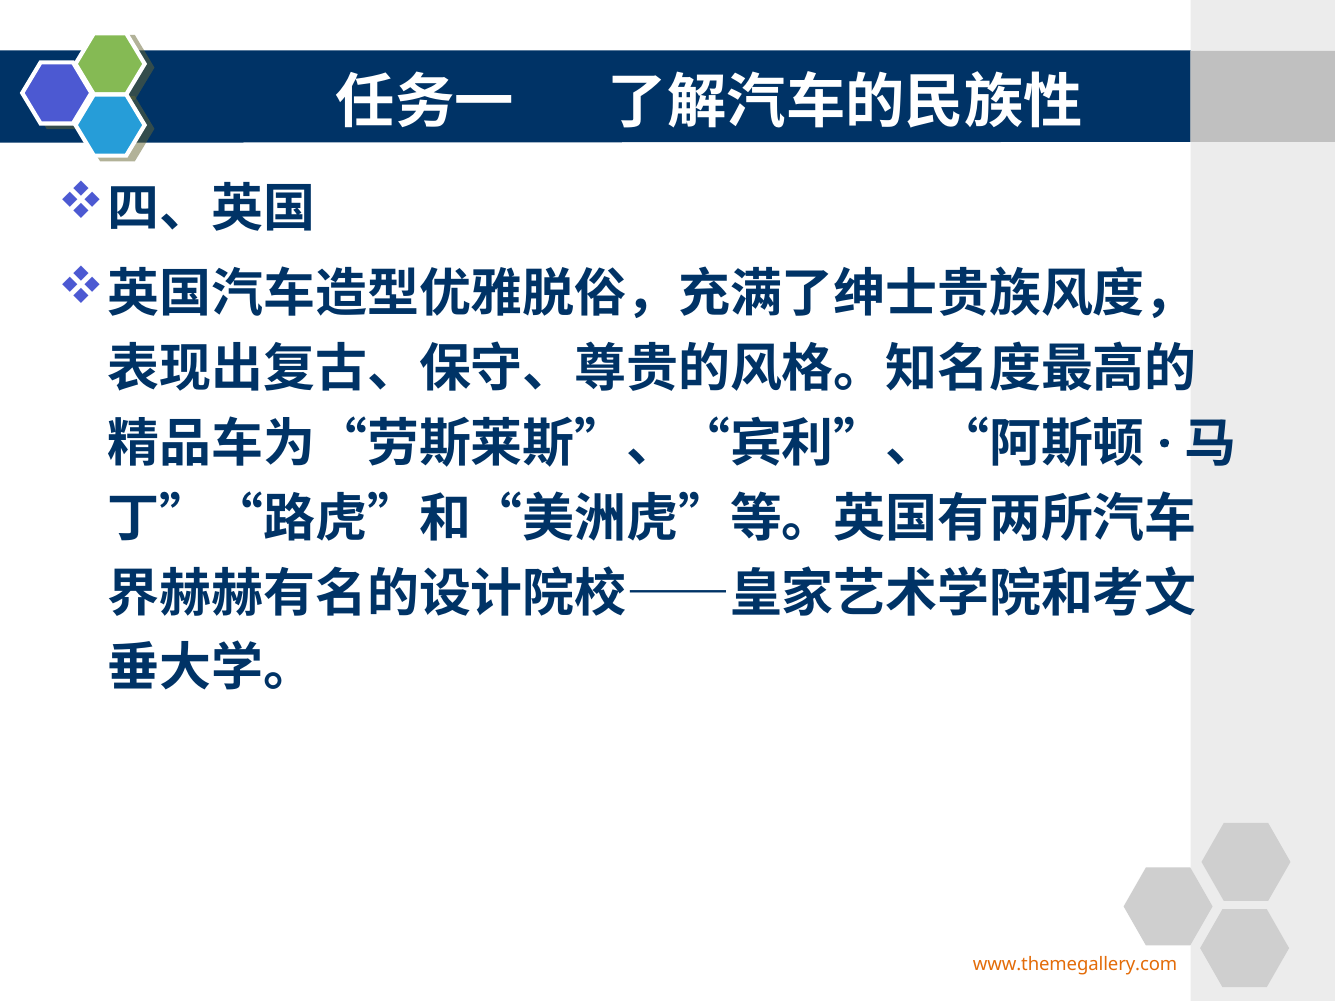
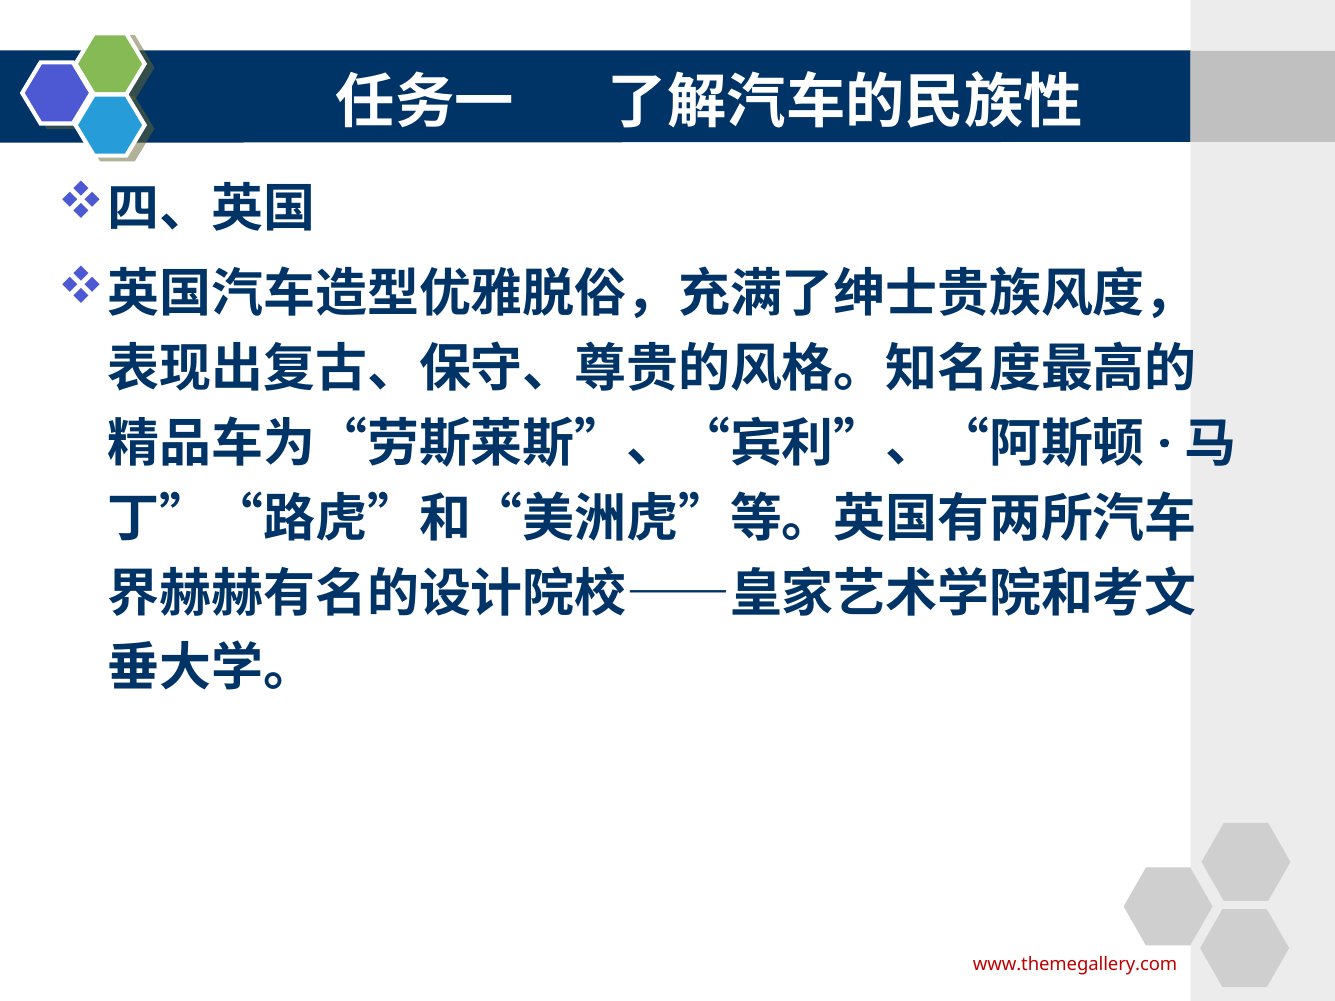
www.themegallery.com colour: orange -> red (1075, 965)
